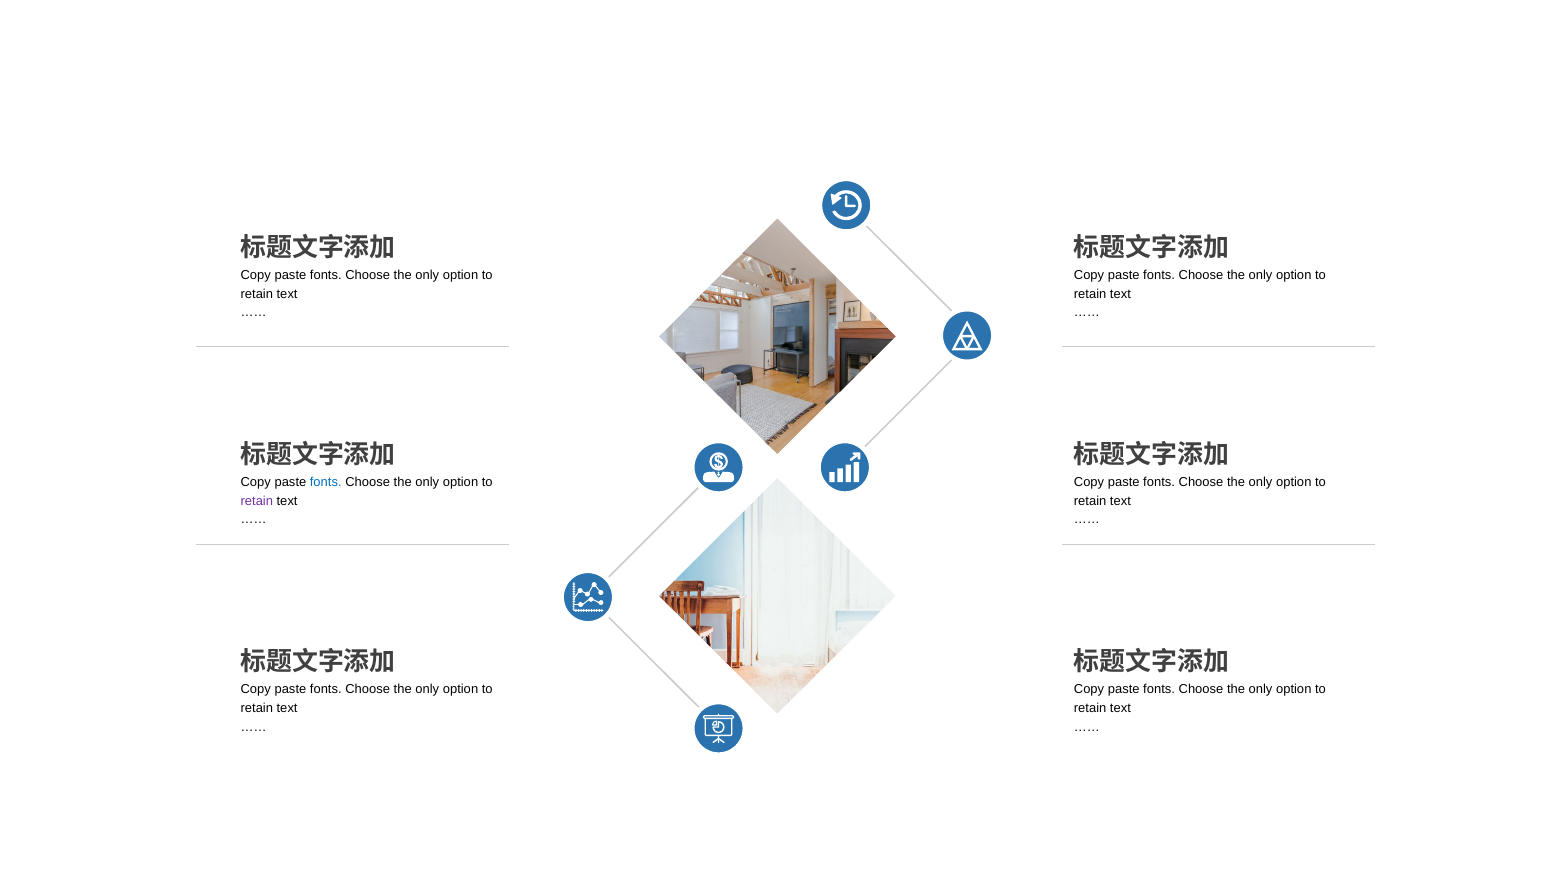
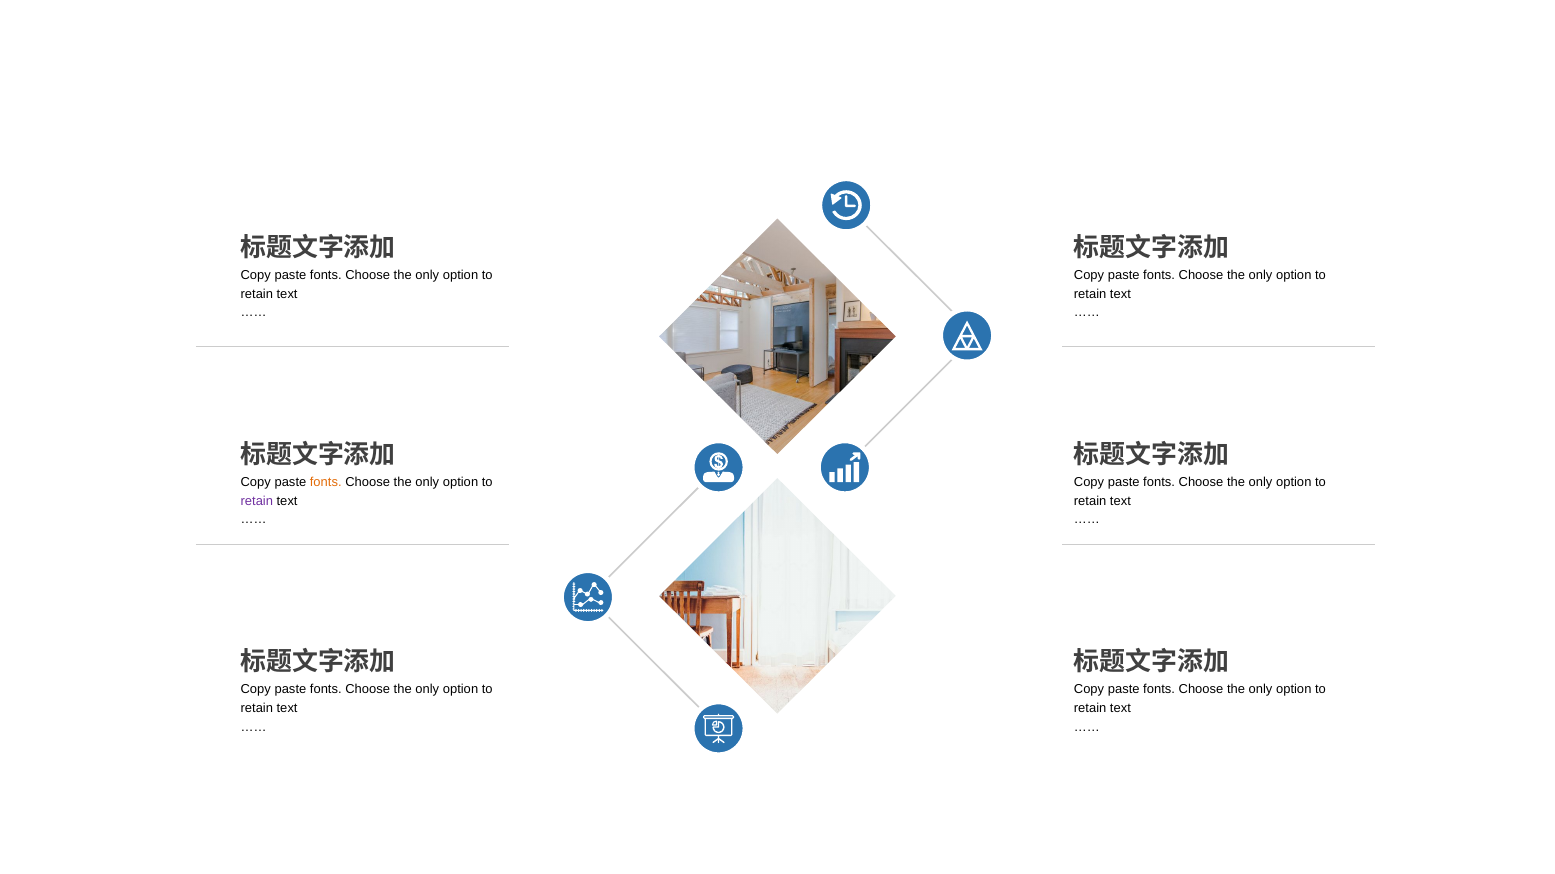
fonts colour: blue -> orange (326, 483)
